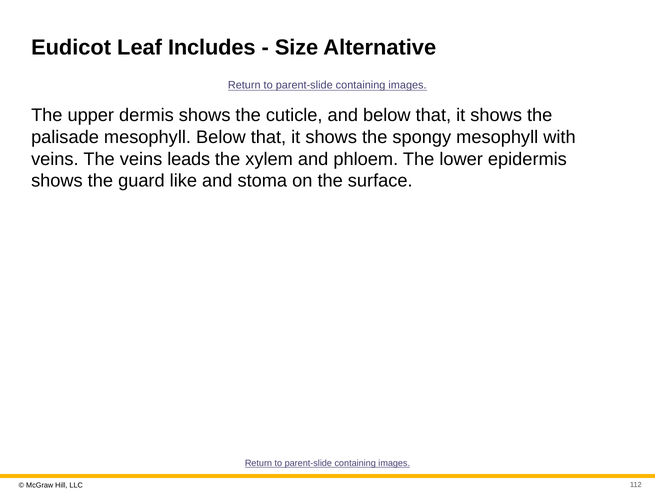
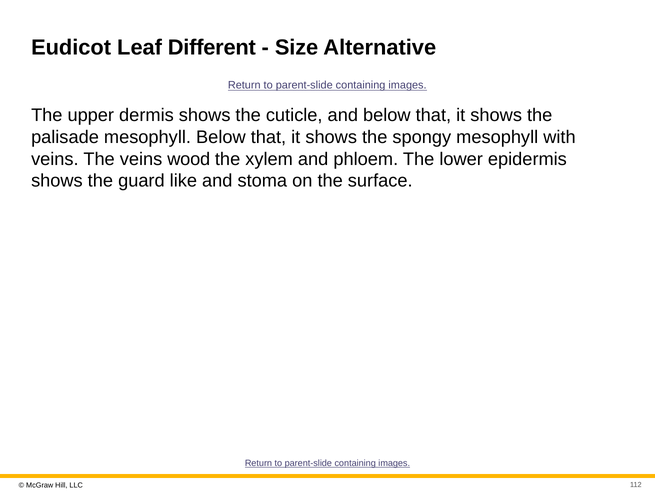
Includes: Includes -> Different (212, 48)
leads: leads -> wood (189, 159)
